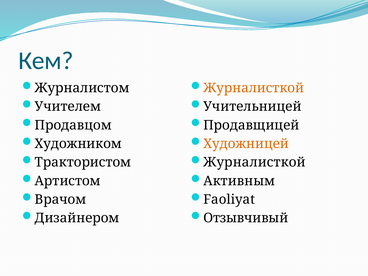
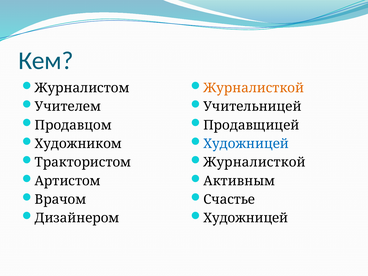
Художницей colour: orange -> blue (246, 144)
Faoliyat: Faoliyat -> Счастье (229, 200)
Отзывчивый: Отзывчивый -> Художницей (246, 218)
